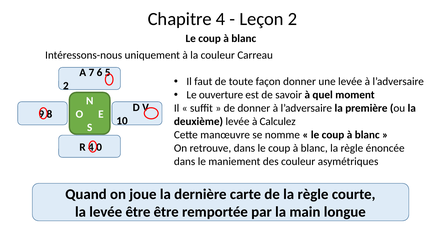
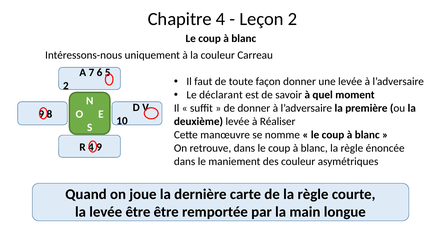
ouverture: ouverture -> déclarant (221, 95)
Calculez: Calculez -> Réaliser (278, 122)
0: 0 -> 9 (99, 147)
